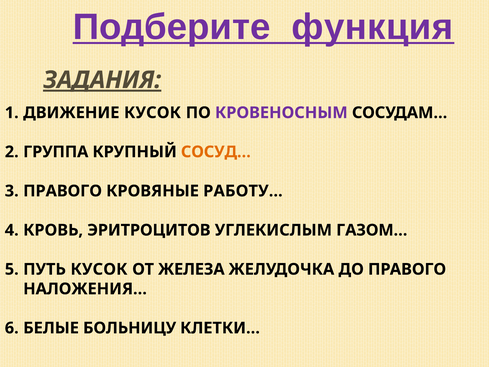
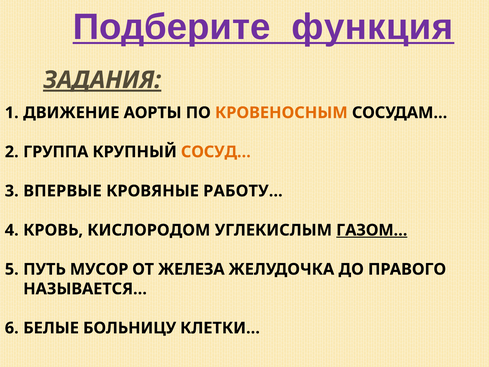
ДВИЖЕНИЕ КУСОК: КУСОК -> АОРТЫ (153, 113)
КРОВЕНОСНЫМ colour: purple -> orange (281, 113)
ПРАВОГО: ПРАВОГО -> ВПЕРВЫЕ (62, 191)
ЭРИТРОЦИТОВ: ЭРИТРОЦИТОВ -> КИСЛОРОДОМ (149, 230)
ГАЗОМ… underline: none -> present (372, 230)
ПУТЬ КУСОК: КУСОК -> МУСОР (99, 269)
НАЛОЖЕНИЯ…: НАЛОЖЕНИЯ… -> НАЗЫВАЕТСЯ… (85, 289)
